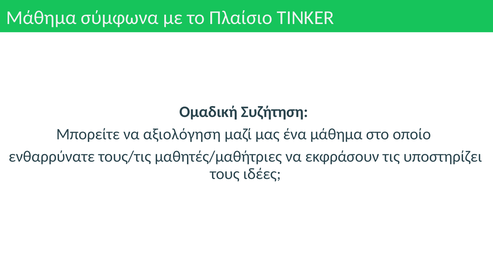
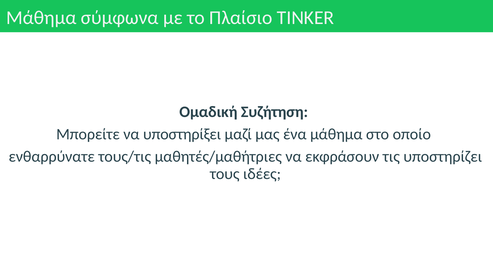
αξιολόγηση: αξιολόγηση -> υποστηρίξει (182, 134)
